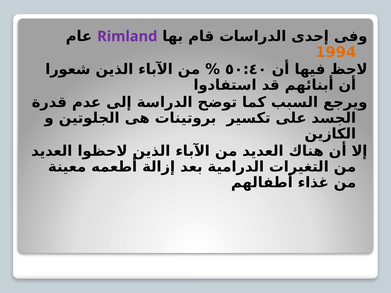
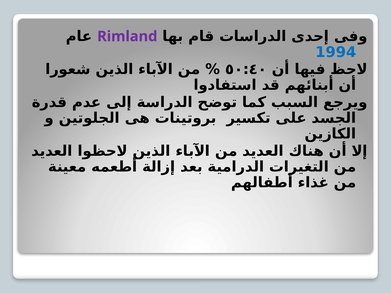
1994 colour: orange -> blue (336, 52)
